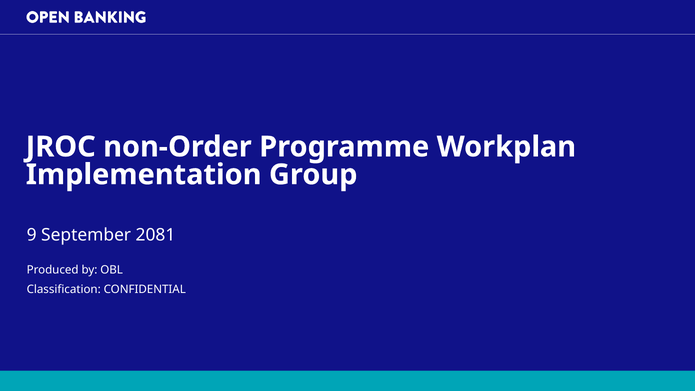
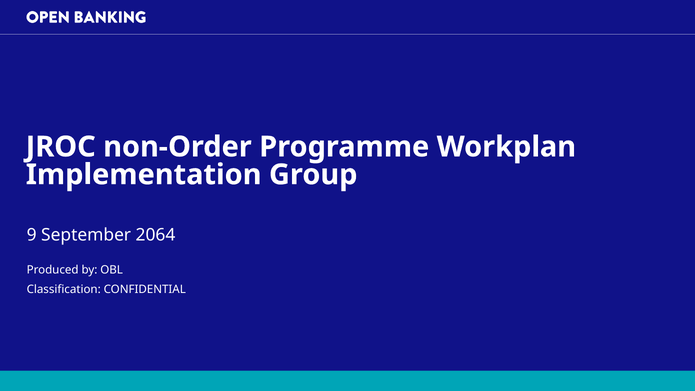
2081: 2081 -> 2064 (155, 235)
